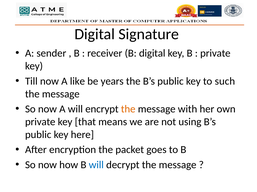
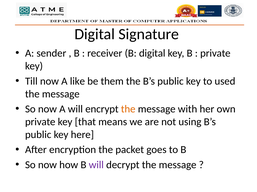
years: years -> them (112, 81)
such: such -> used (225, 81)
will colour: blue -> purple (96, 165)
